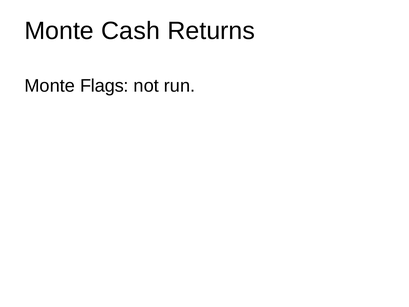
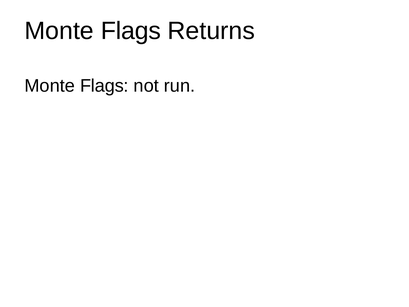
Cash: Cash -> Flags (131, 31)
